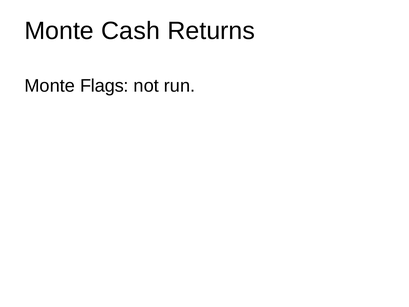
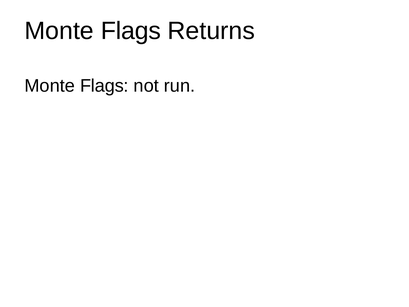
Cash: Cash -> Flags (131, 31)
